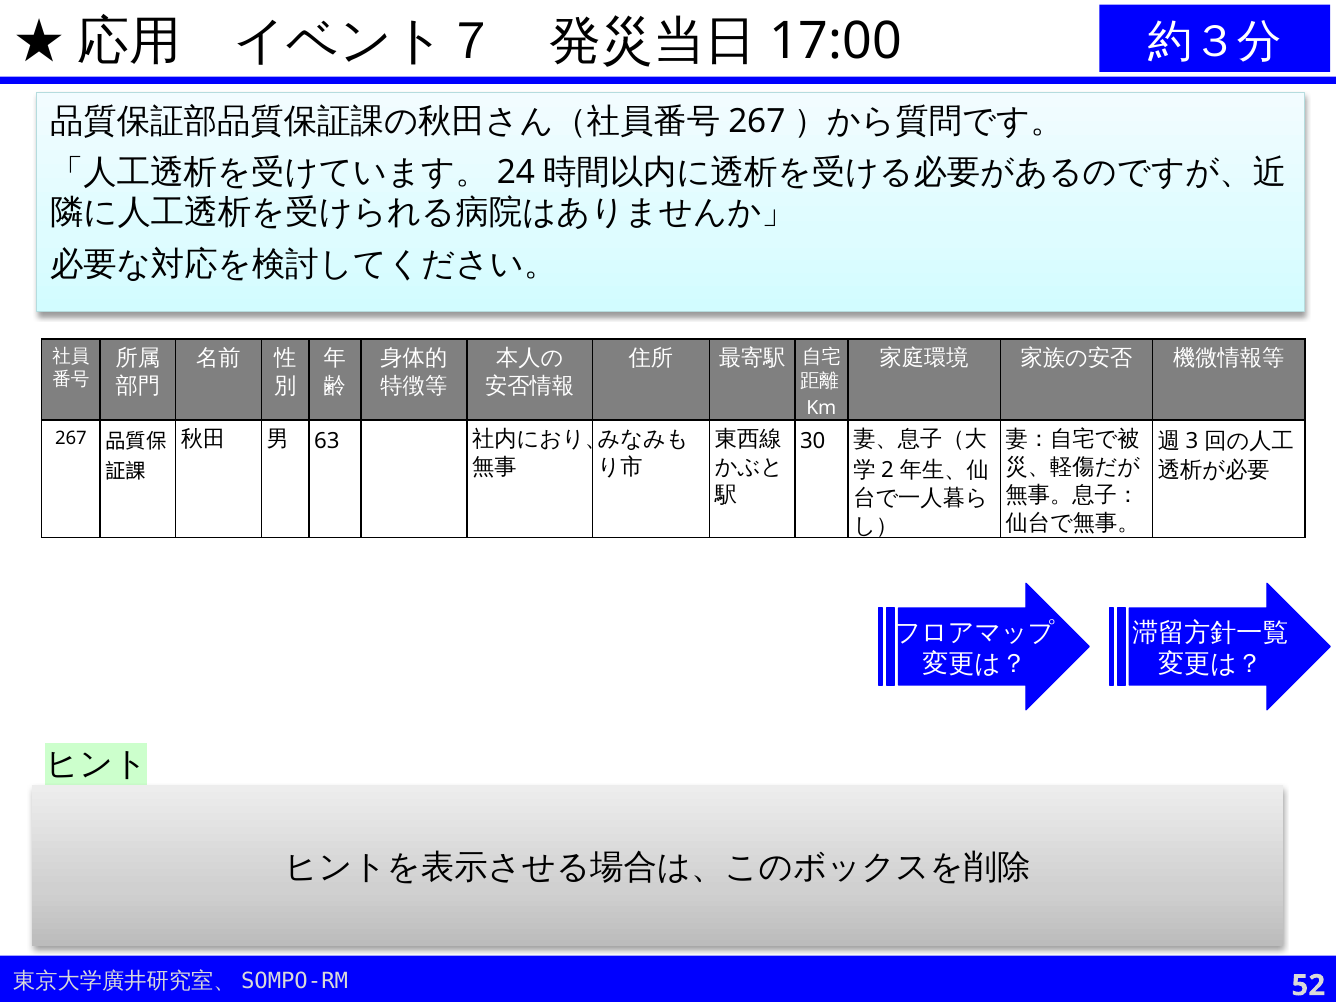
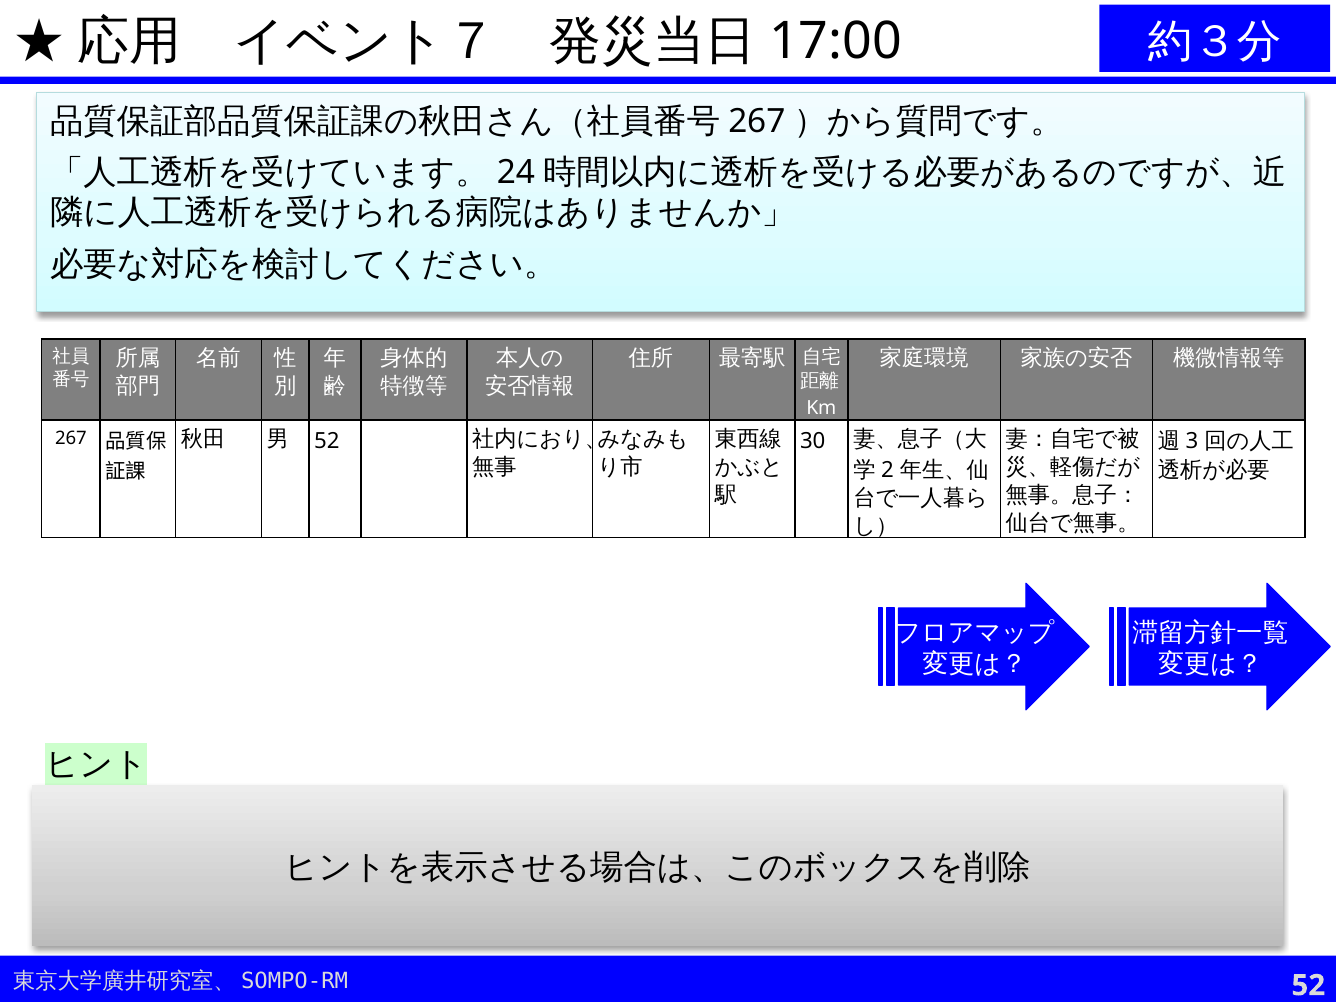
63: 63 -> 52 (327, 442)
